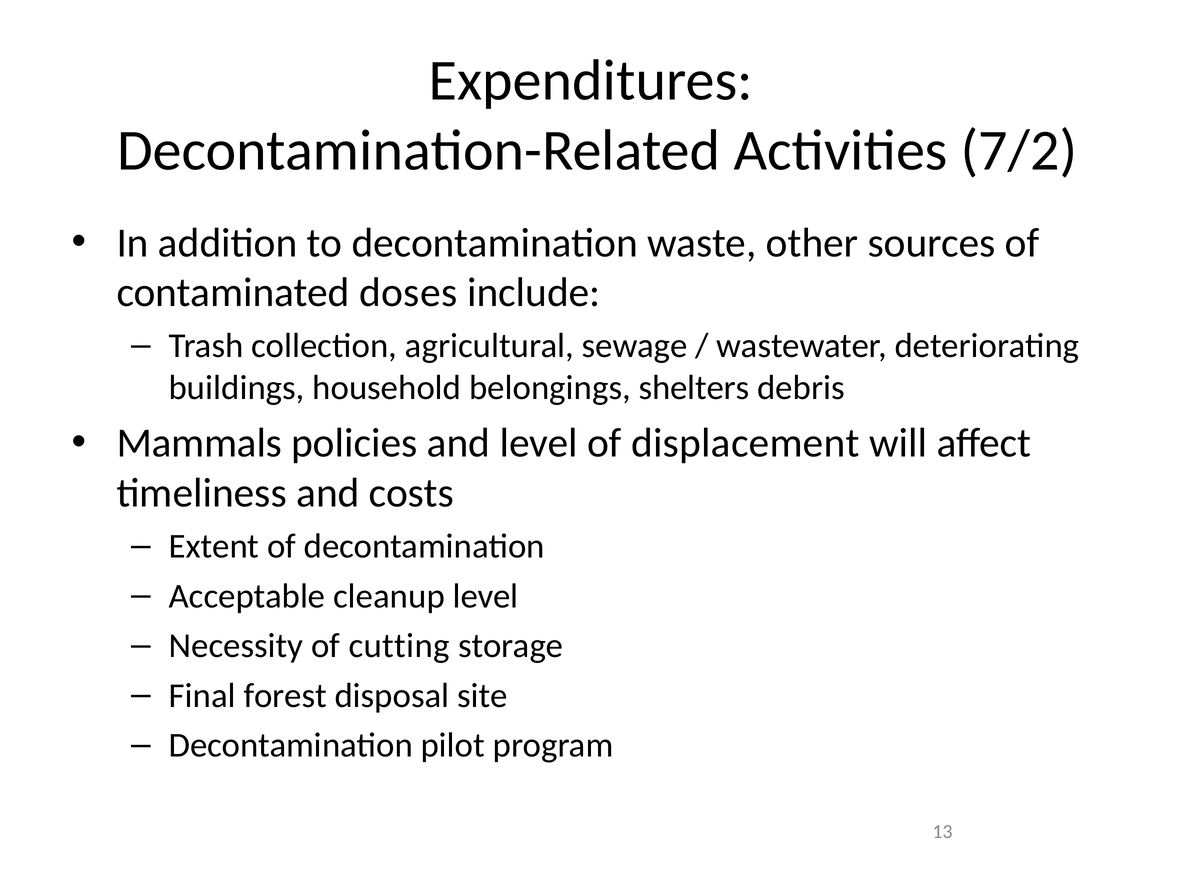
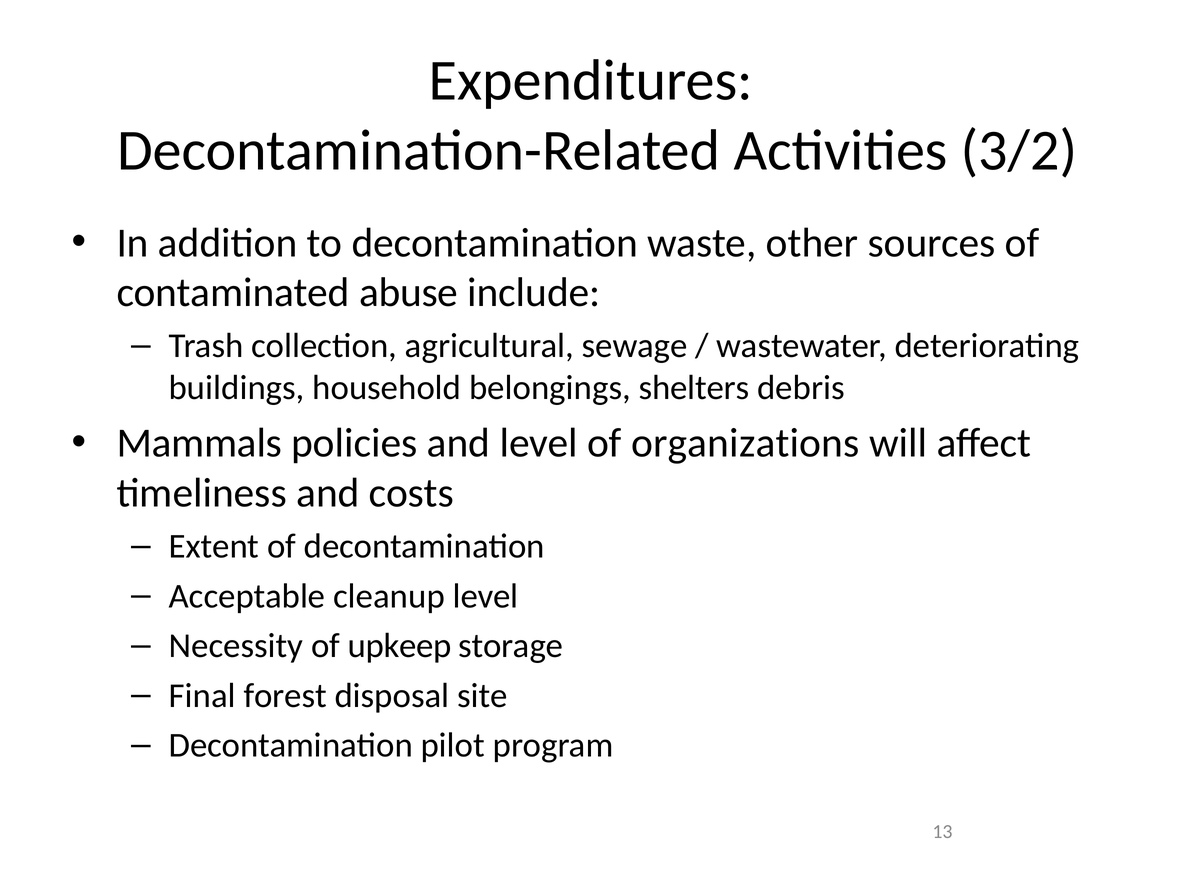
7/2: 7/2 -> 3/2 (1019, 150)
doses: doses -> abuse (409, 293)
displacement: displacement -> organizations (745, 443)
cutting: cutting -> upkeep (399, 646)
